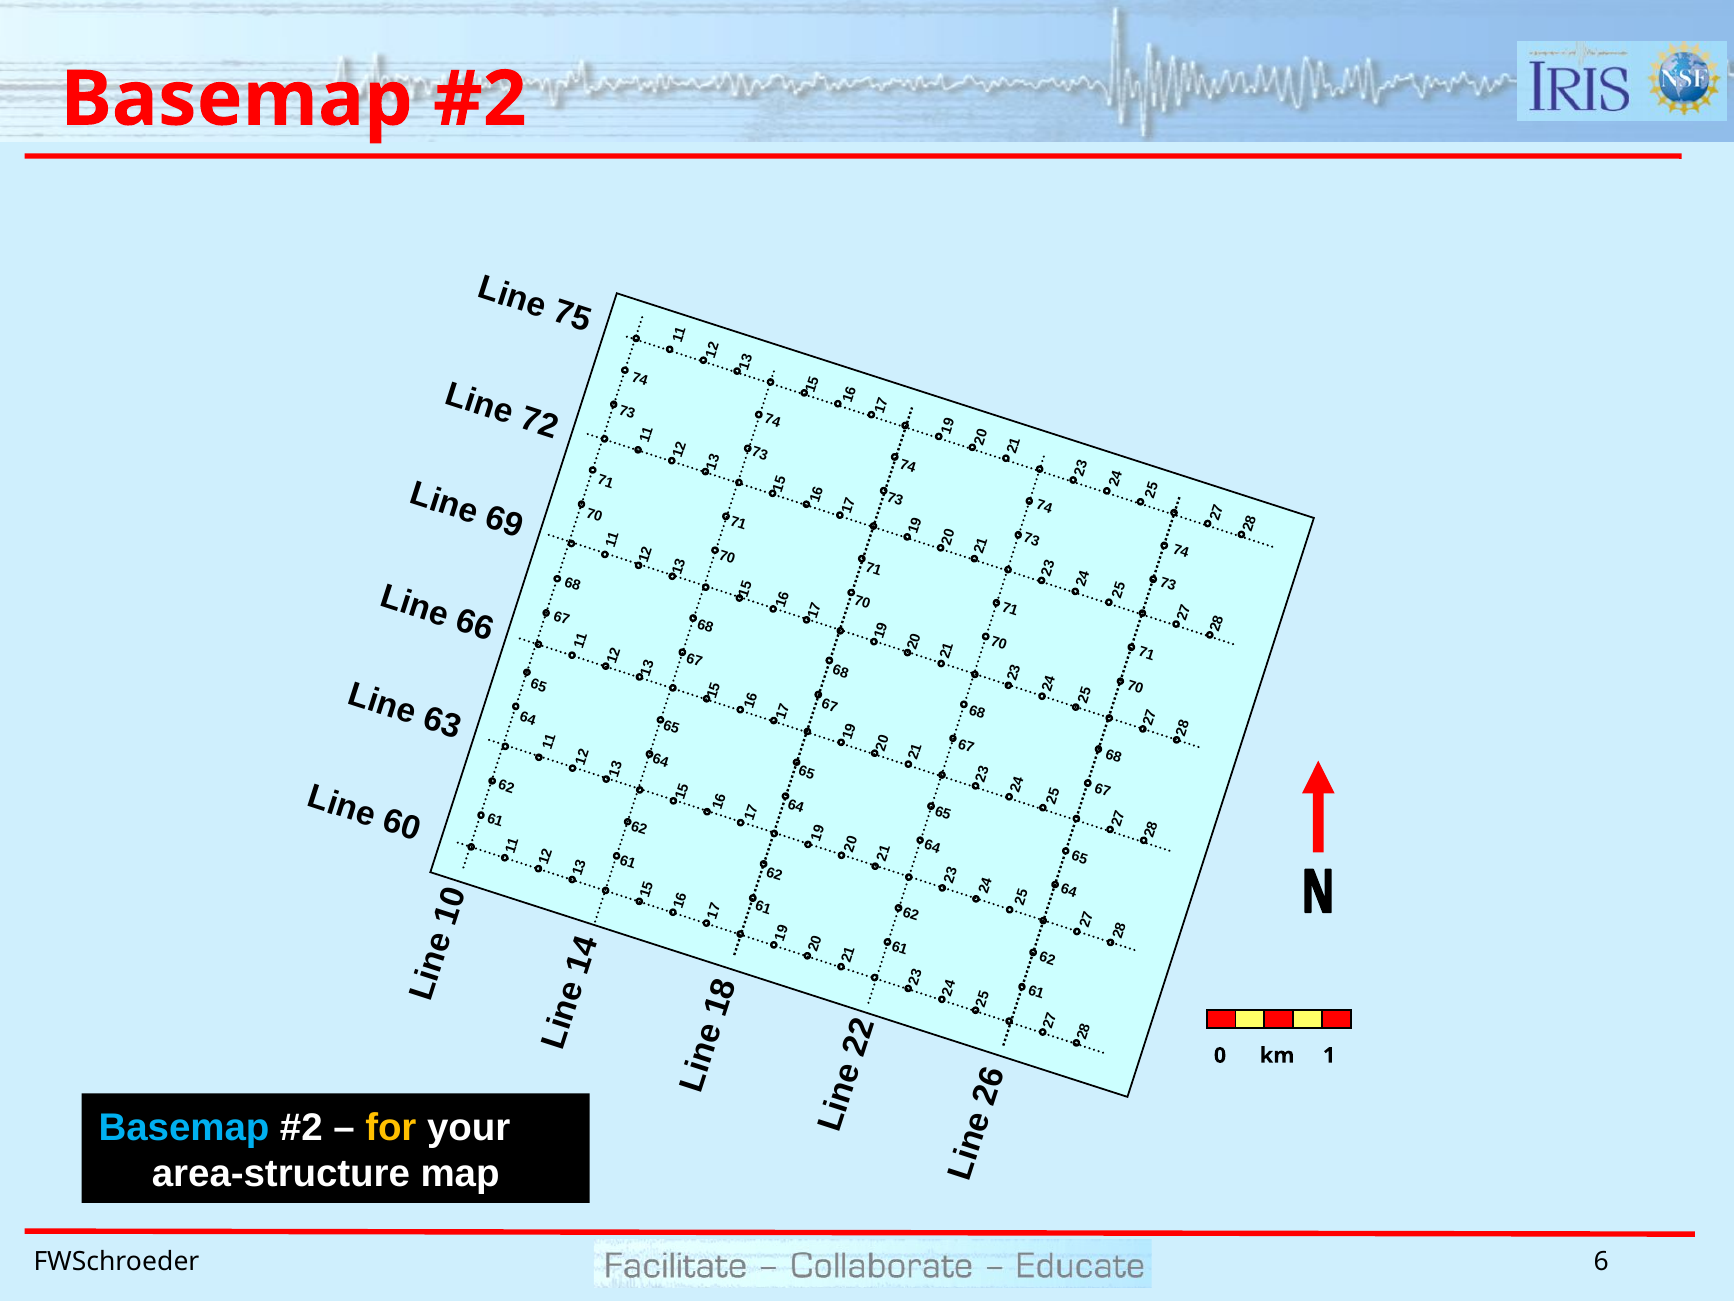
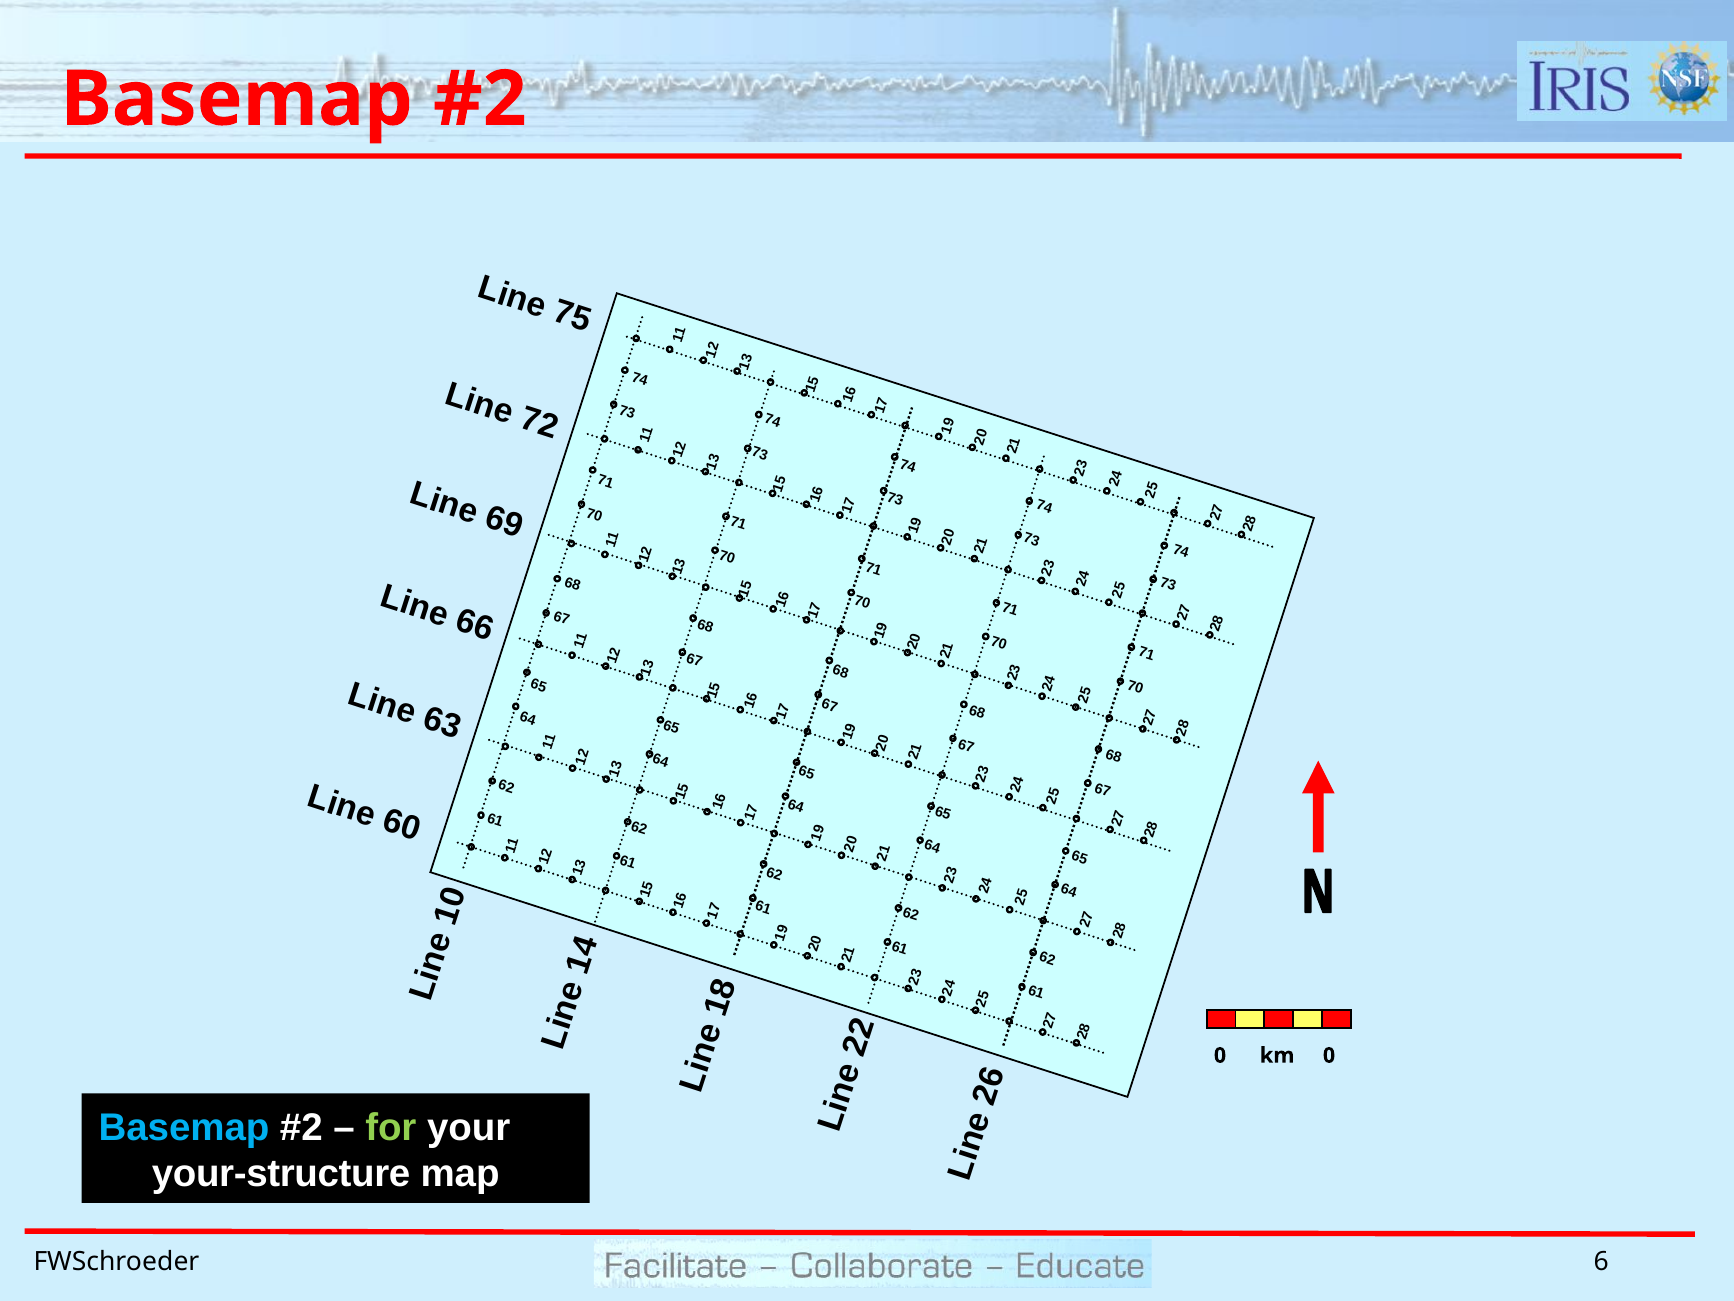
km 1: 1 -> 0 (1329, 1055)
for colour: yellow -> light green (391, 1127)
area-structure: area-structure -> your-structure (281, 1174)
